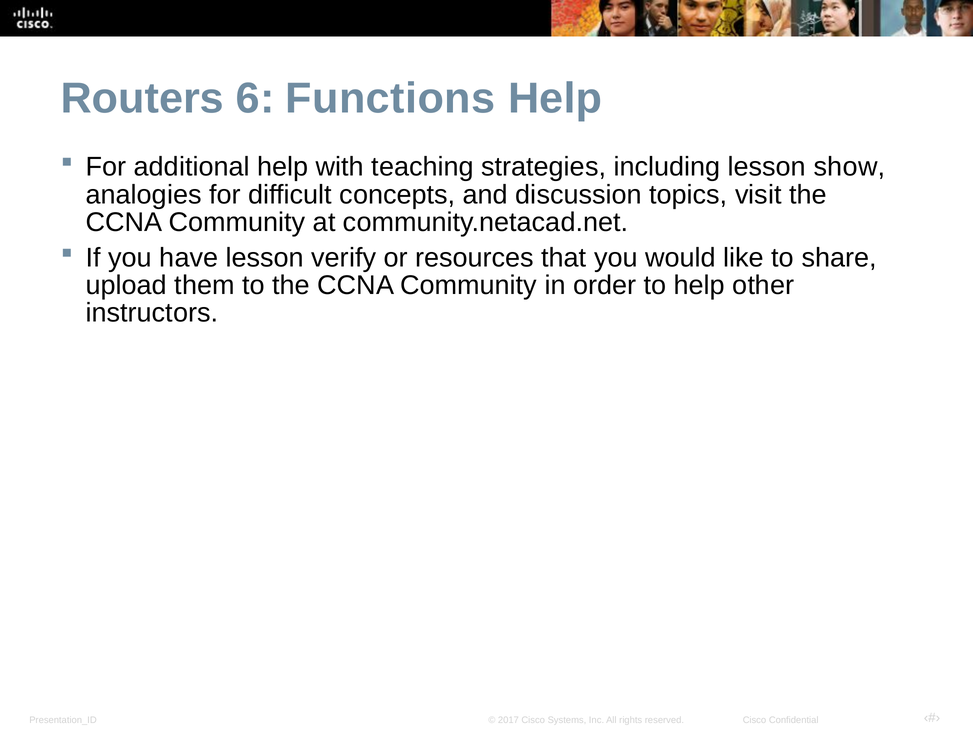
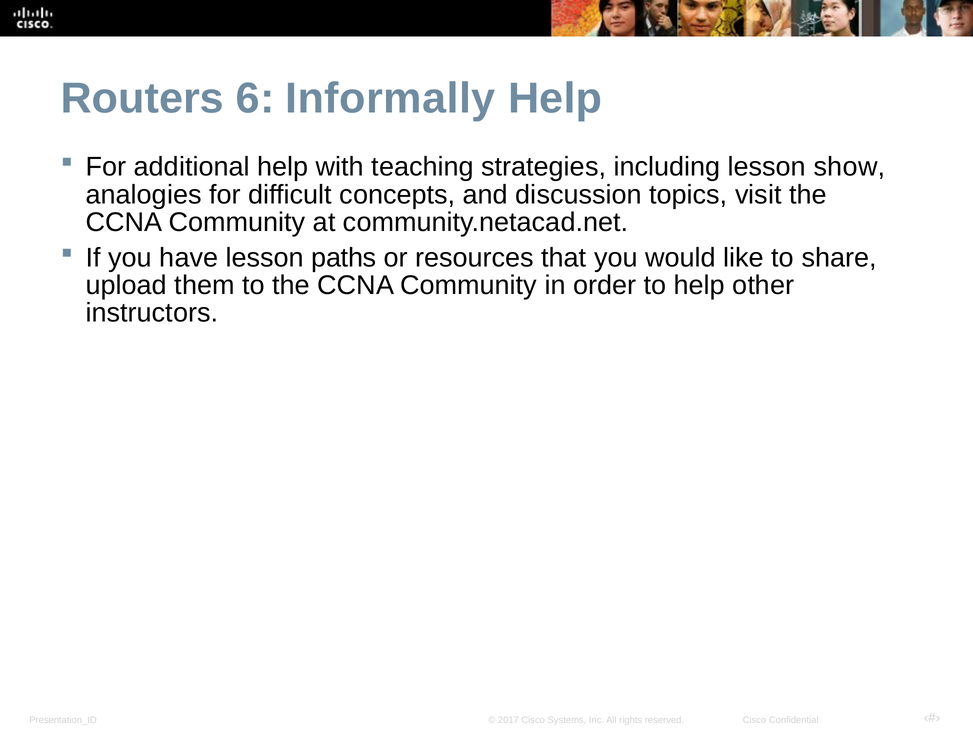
Functions: Functions -> Informally (390, 99)
verify: verify -> paths (344, 258)
